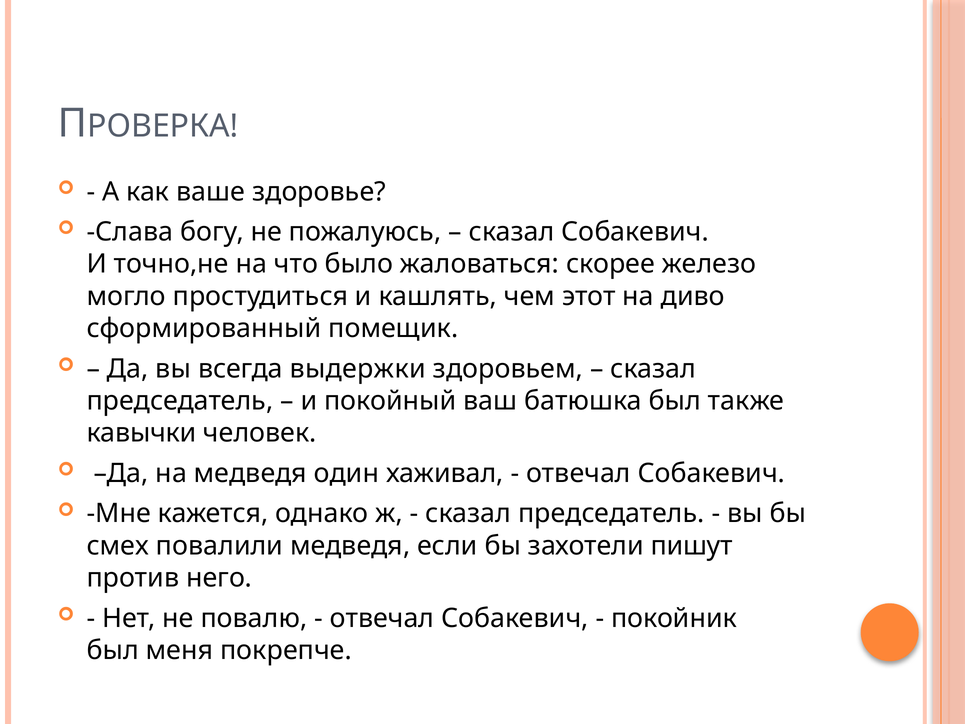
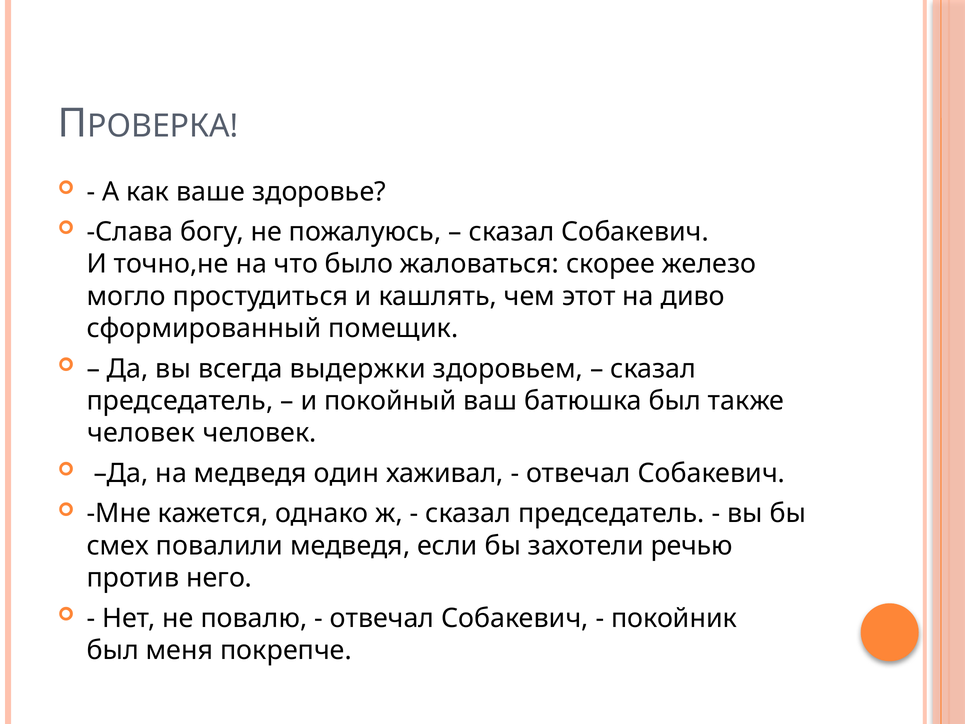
кавычки: кавычки -> человек (141, 433)
пишут: пишут -> речью (692, 546)
